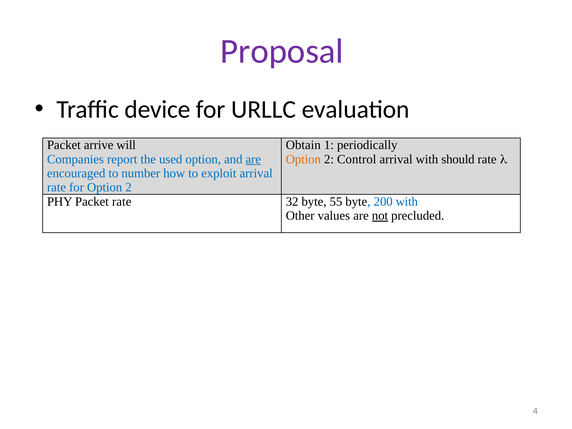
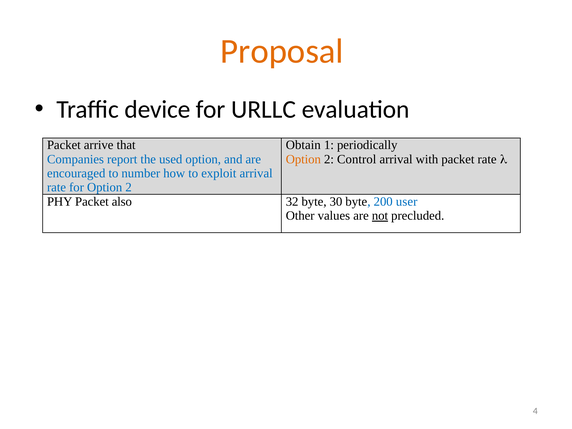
Proposal colour: purple -> orange (282, 51)
will: will -> that (126, 145)
are underline: present -> none (253, 159)
with should: should -> packet (458, 159)
Packet rate: rate -> also (122, 202)
55: 55 -> 30 (336, 202)
200 with: with -> user (407, 202)
